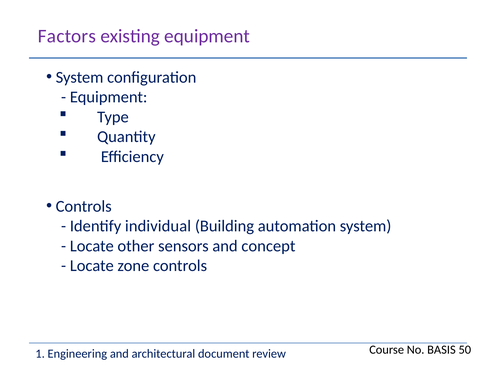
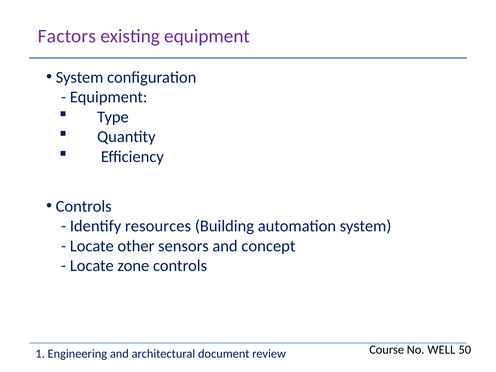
individual: individual -> resources (158, 226)
BASIS: BASIS -> WELL (441, 350)
